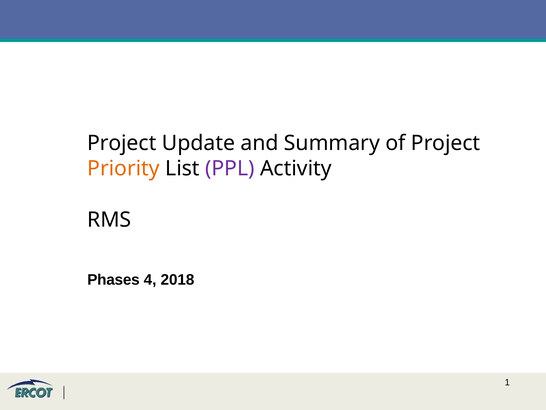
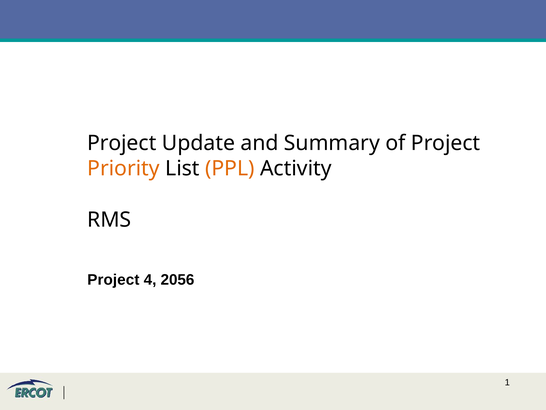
PPL colour: purple -> orange (230, 168)
Phases: Phases -> Project (113, 280)
2018: 2018 -> 2056 (177, 280)
